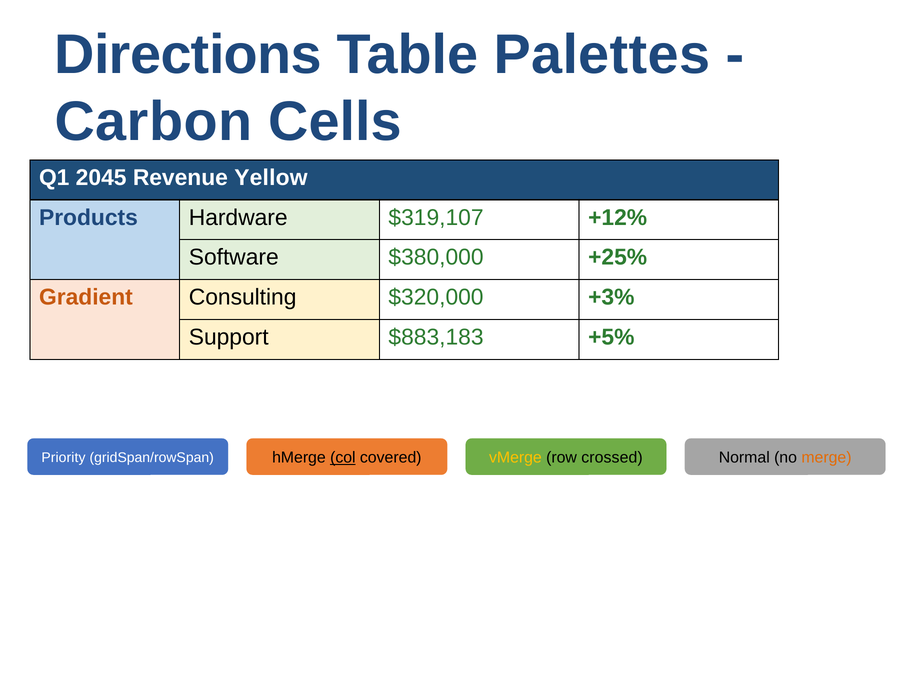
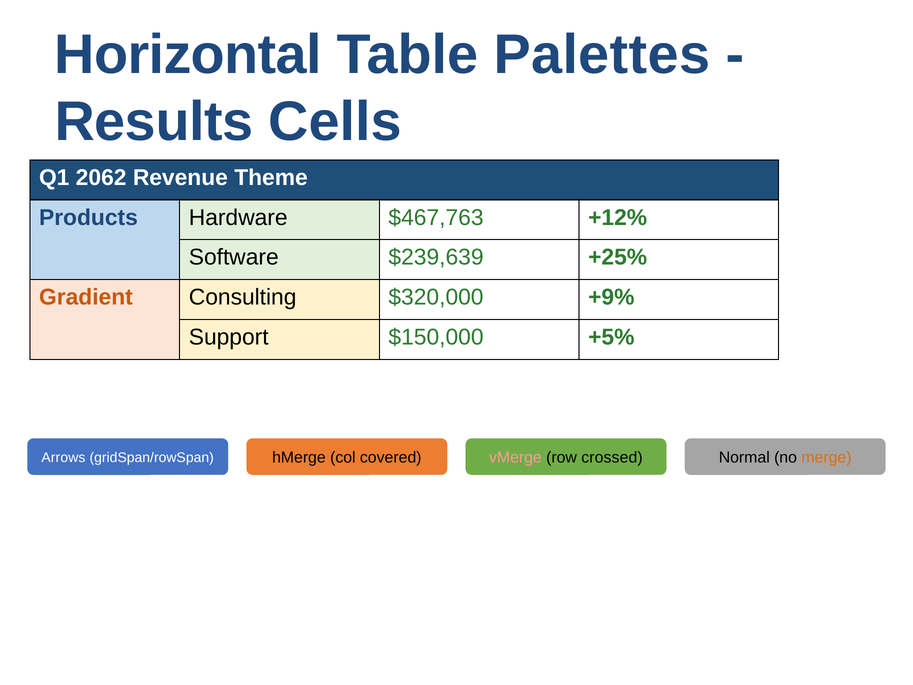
Directions: Directions -> Horizontal (188, 55)
Carbon: Carbon -> Results (154, 122)
2045: 2045 -> 2062 (101, 177)
Yellow: Yellow -> Theme (271, 177)
$319,107: $319,107 -> $467,763 (436, 217)
$380,000: $380,000 -> $239,639 (436, 257)
+3%: +3% -> +9% (611, 297)
$883,183: $883,183 -> $150,000 (436, 337)
Priority: Priority -> Arrows (63, 457)
col underline: present -> none (343, 458)
vMerge colour: yellow -> pink (515, 458)
